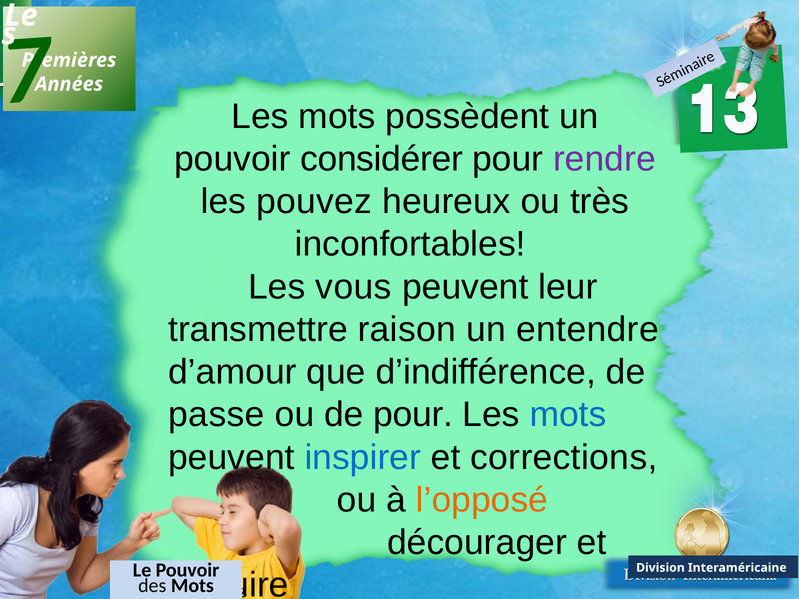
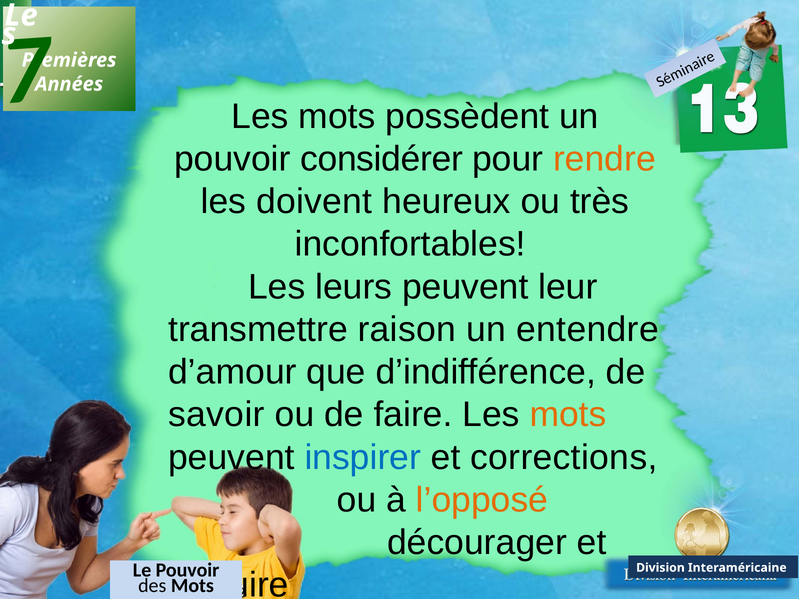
rendre colour: purple -> orange (604, 159)
pouvez: pouvez -> doivent (314, 202)
vous: vous -> leurs (354, 287)
passe: passe -> savoir (216, 415)
de pour: pour -> faire (413, 415)
mots colour: blue -> orange (568, 415)
